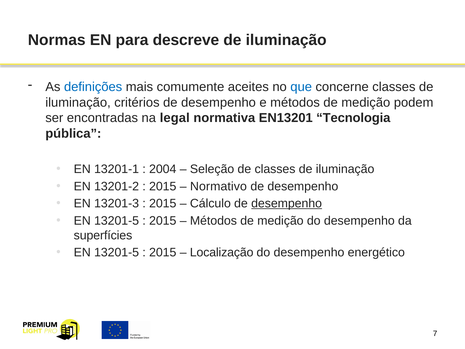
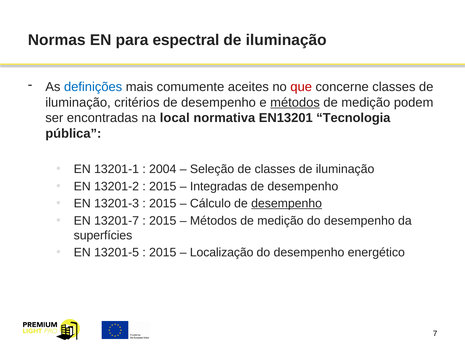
descreve: descreve -> espectral (186, 40)
que colour: blue -> red (301, 87)
métodos underline: none -> present (295, 102)
legal: legal -> local (175, 118)
Normativo: Normativo -> Integradas (219, 186)
13201-5: 13201-5 -> 13201-7 (117, 220)
